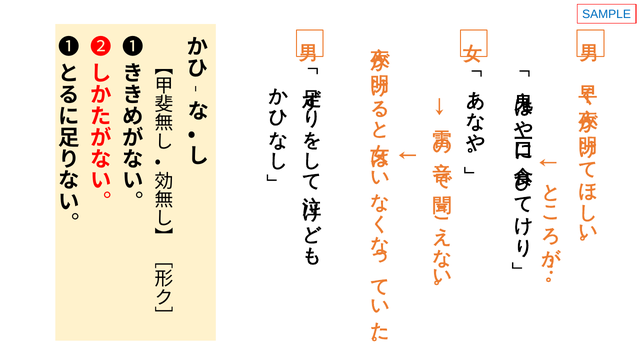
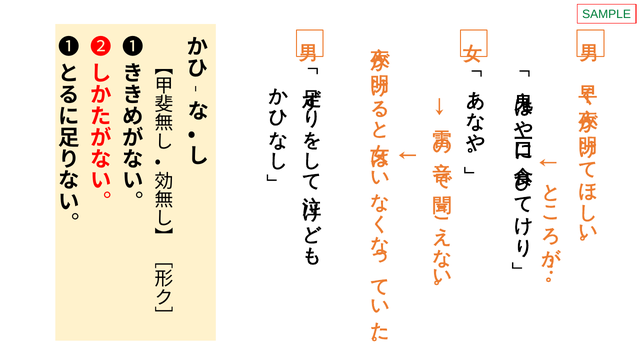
SAMPLE colour: blue -> green (607, 15)
